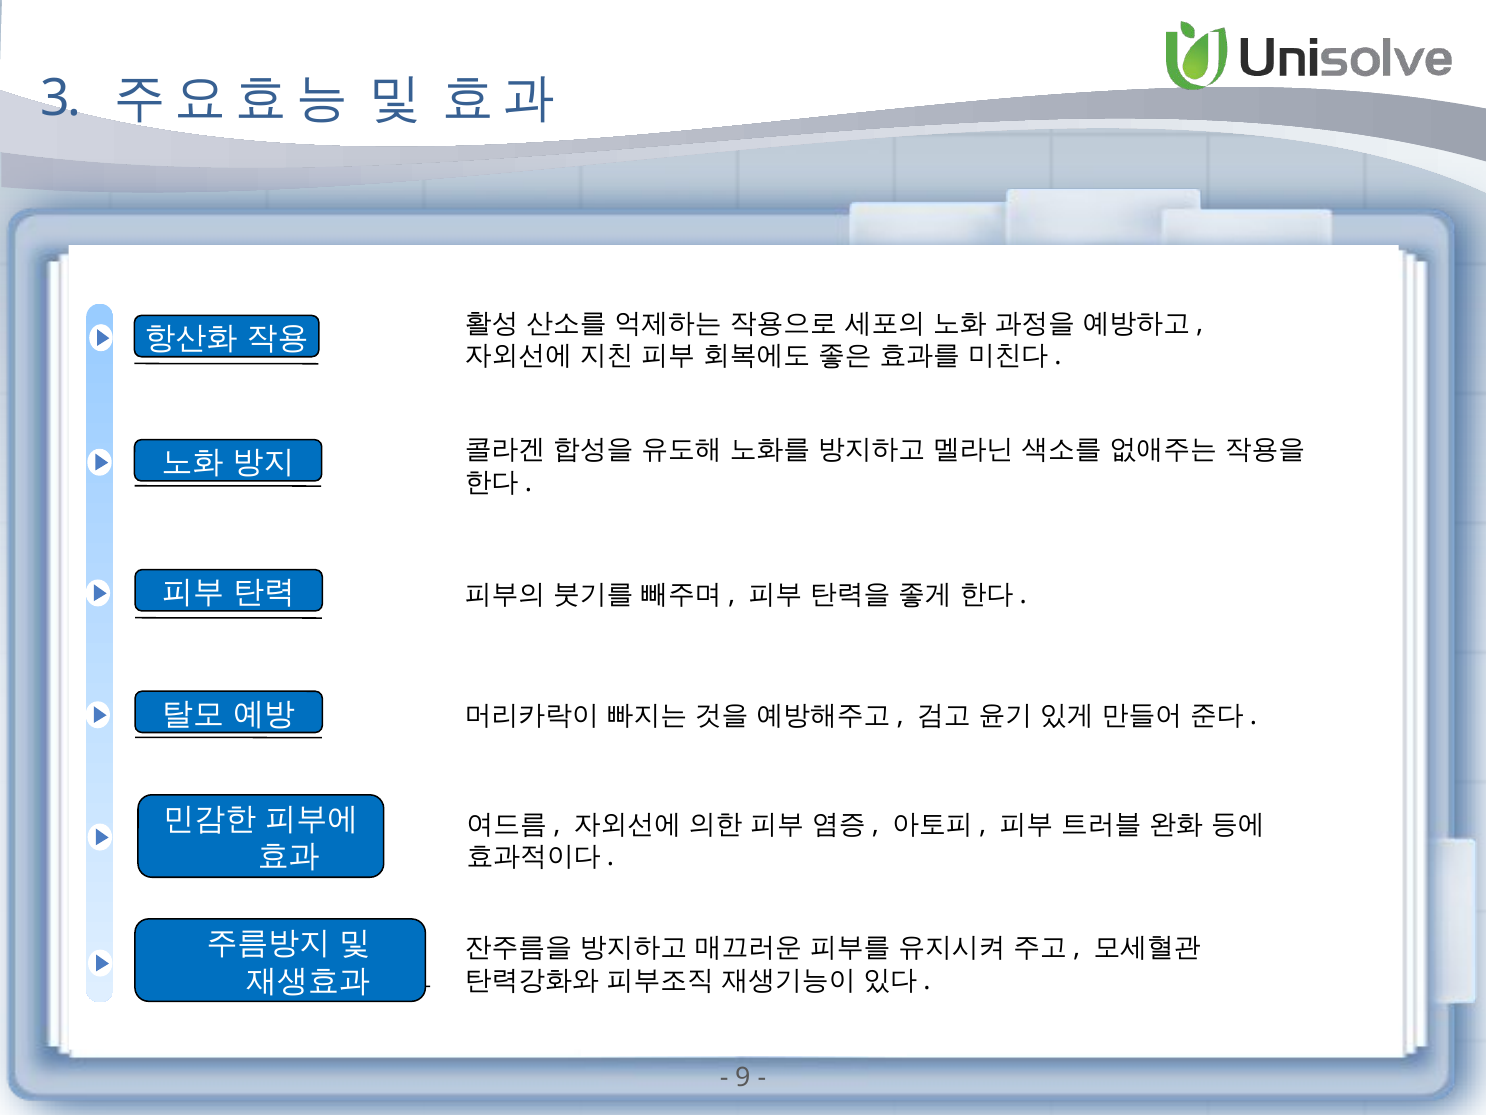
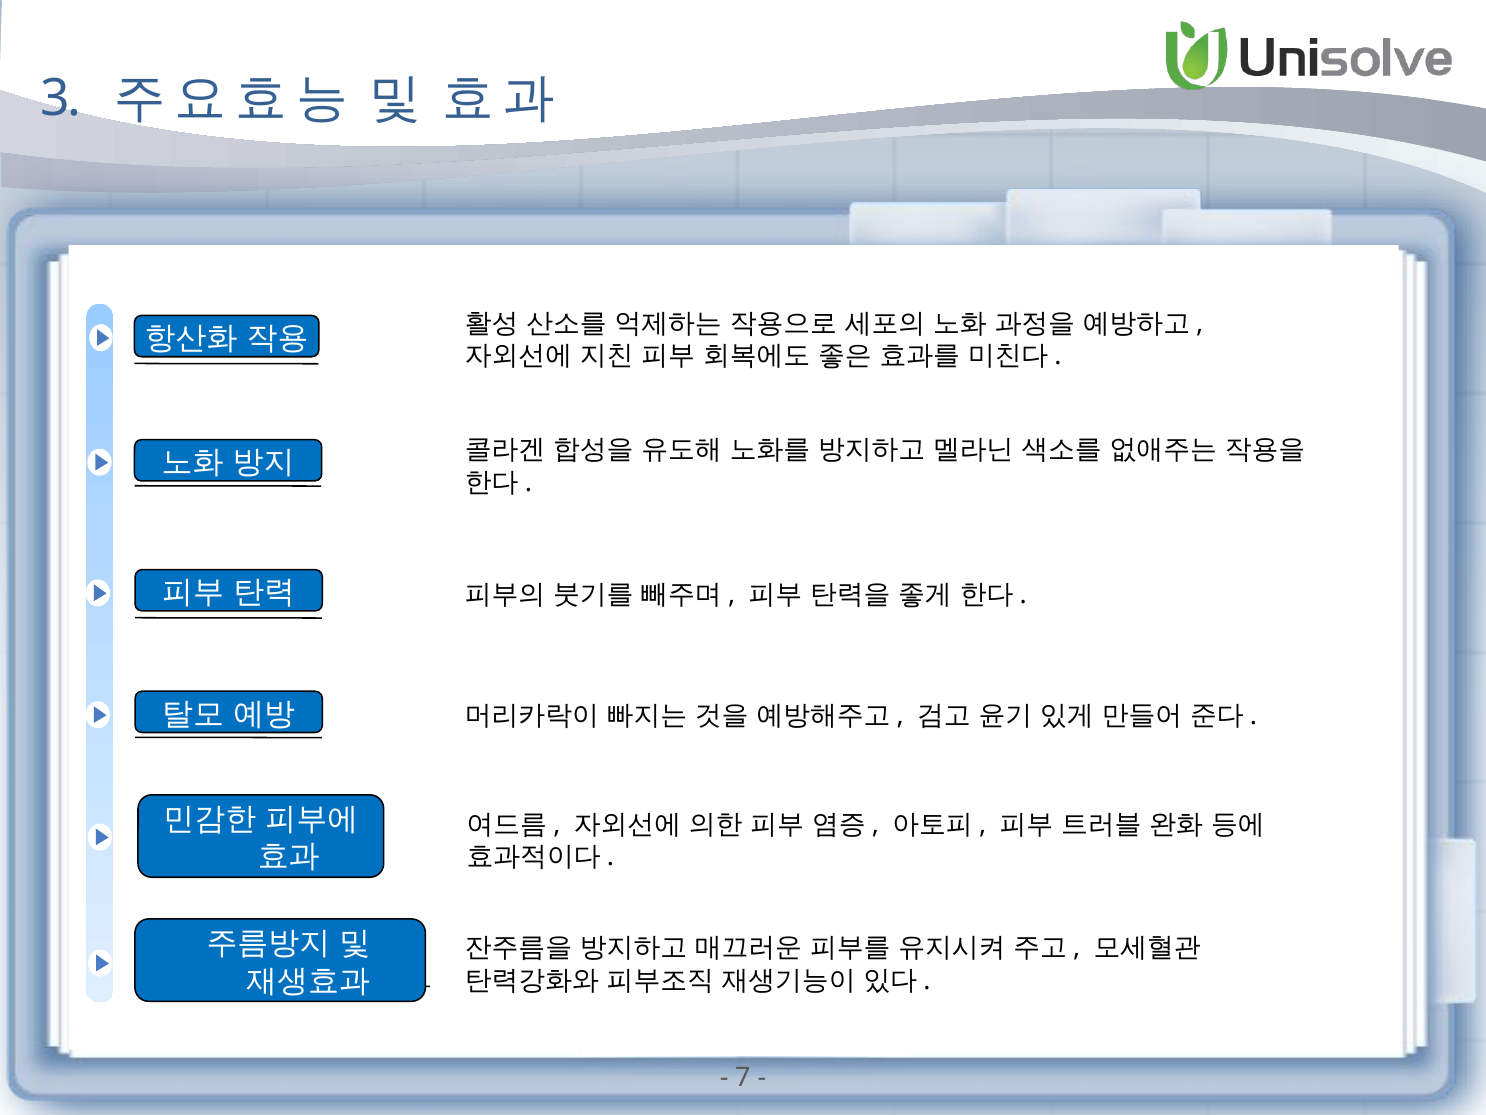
9: 9 -> 7 (743, 1077)
